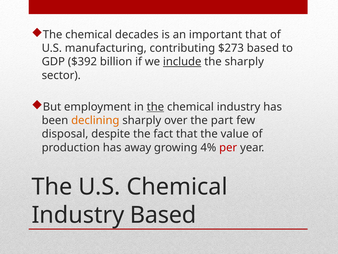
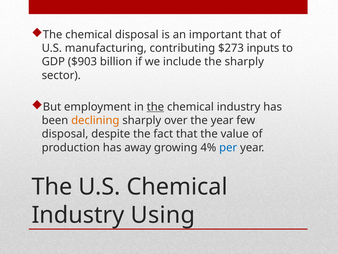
chemical decades: decades -> disposal (137, 35)
$273 based: based -> inputs (263, 48)
$392: $392 -> $903 (82, 62)
include underline: present -> none (182, 62)
the part: part -> year (222, 120)
per colour: red -> blue (228, 147)
Industry Based: Based -> Using (163, 215)
